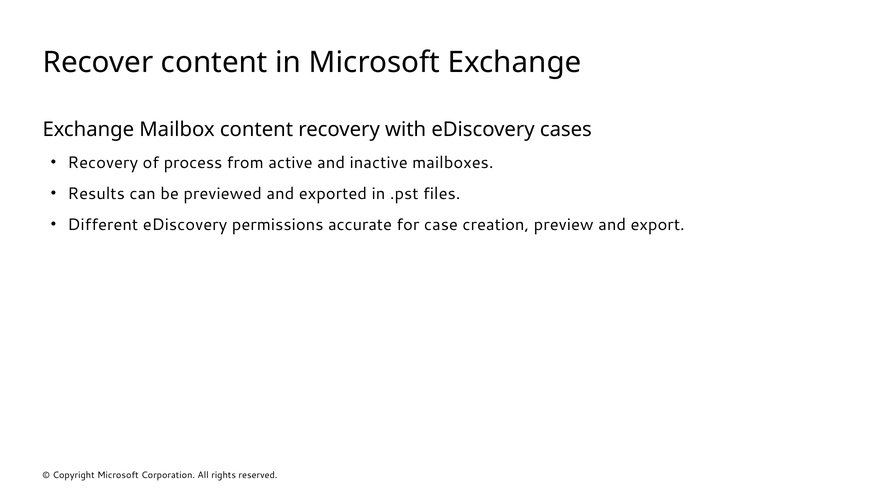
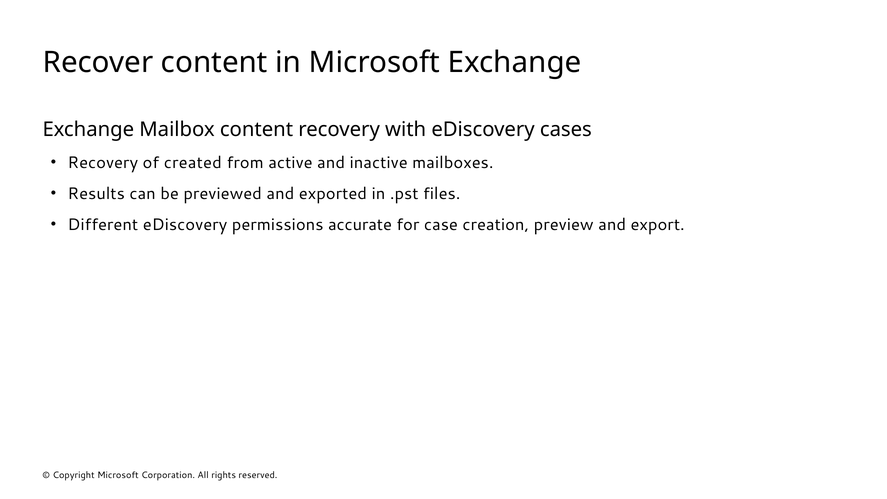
process: process -> created (193, 163)
